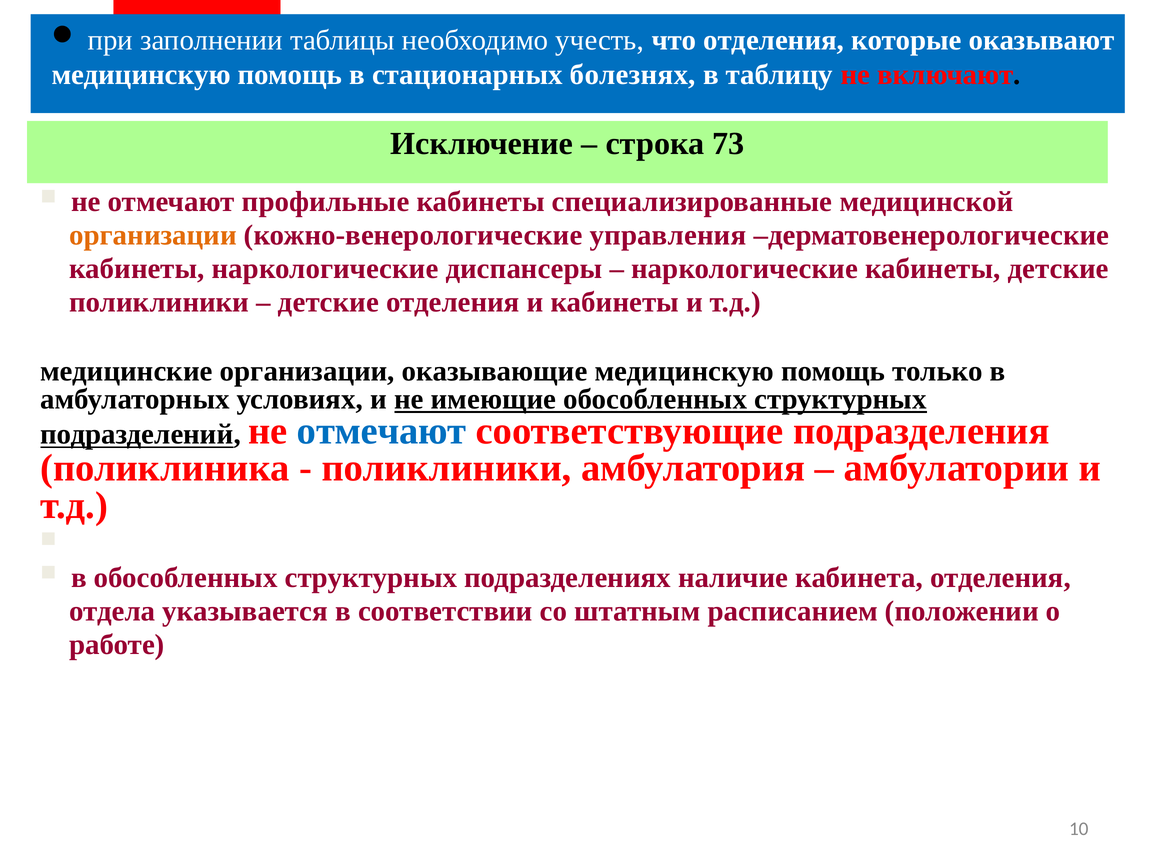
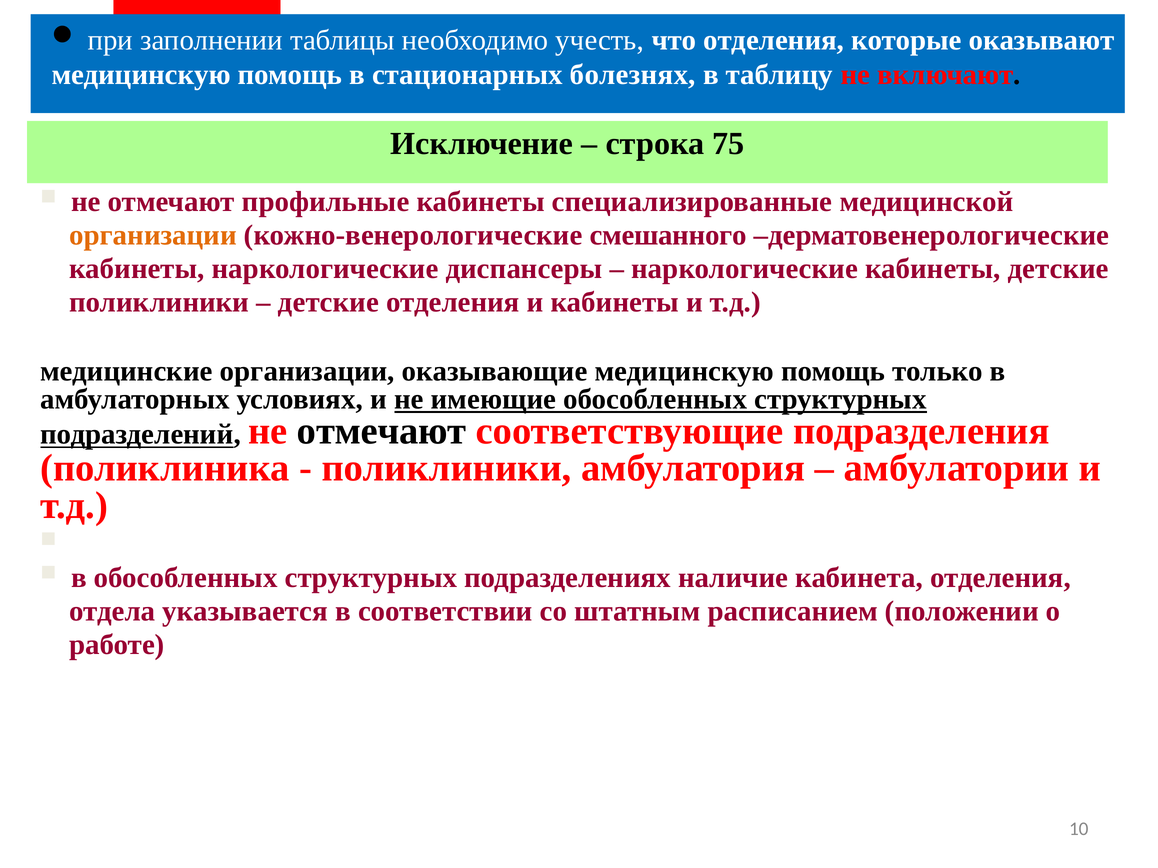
73: 73 -> 75 (728, 144)
управления: управления -> смешанного (668, 235)
отмечают colour: blue -> black (382, 431)
